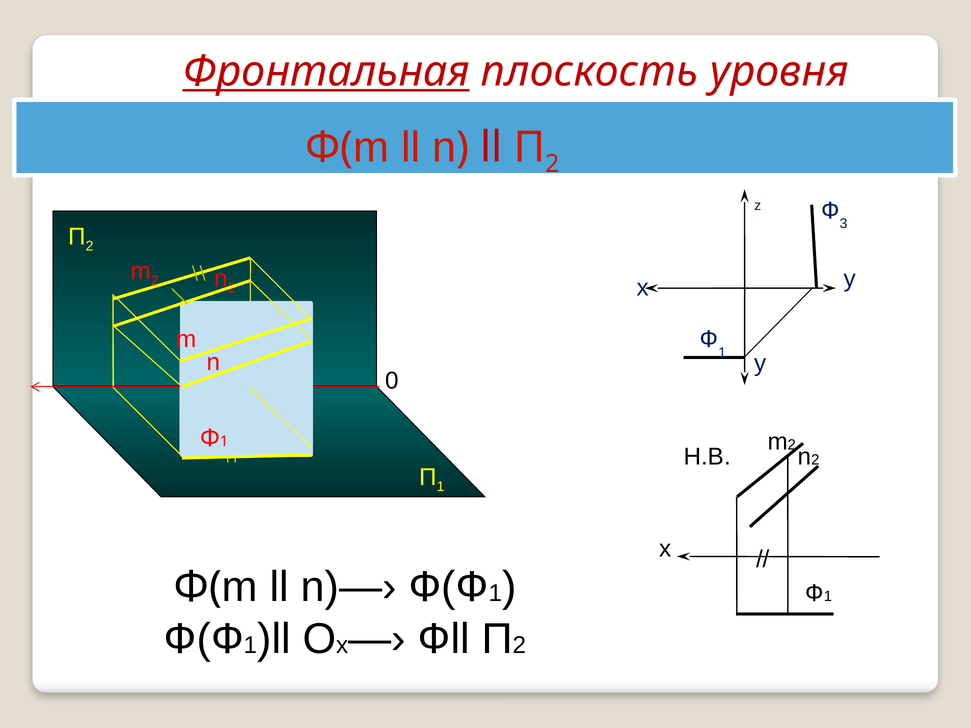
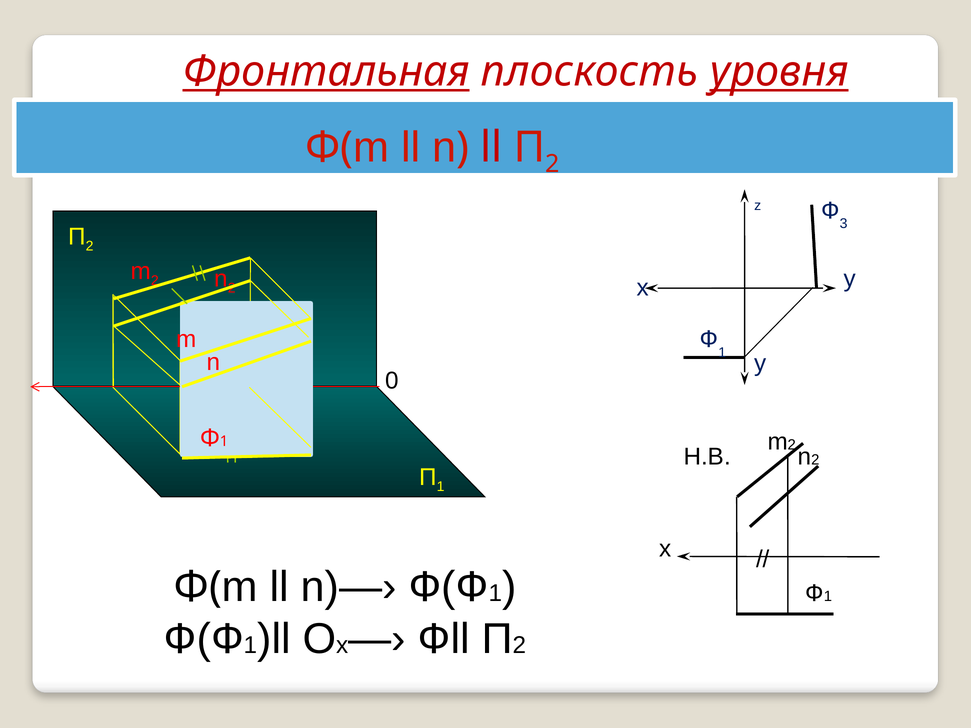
уровня underline: none -> present (779, 72)
